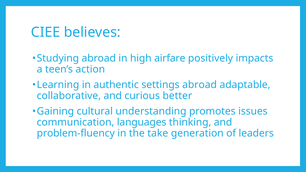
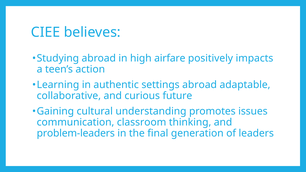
better: better -> future (177, 96)
languages: languages -> classroom (142, 122)
problem-fluency: problem-fluency -> problem-leaders (76, 133)
take: take -> final (158, 133)
